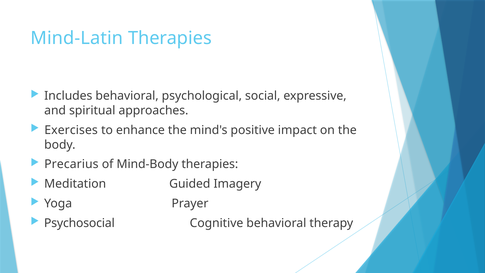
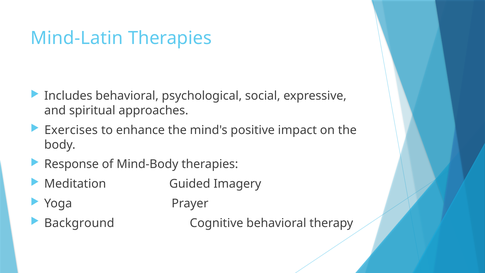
Precarius: Precarius -> Response (72, 164)
Psychosocial: Psychosocial -> Background (79, 223)
